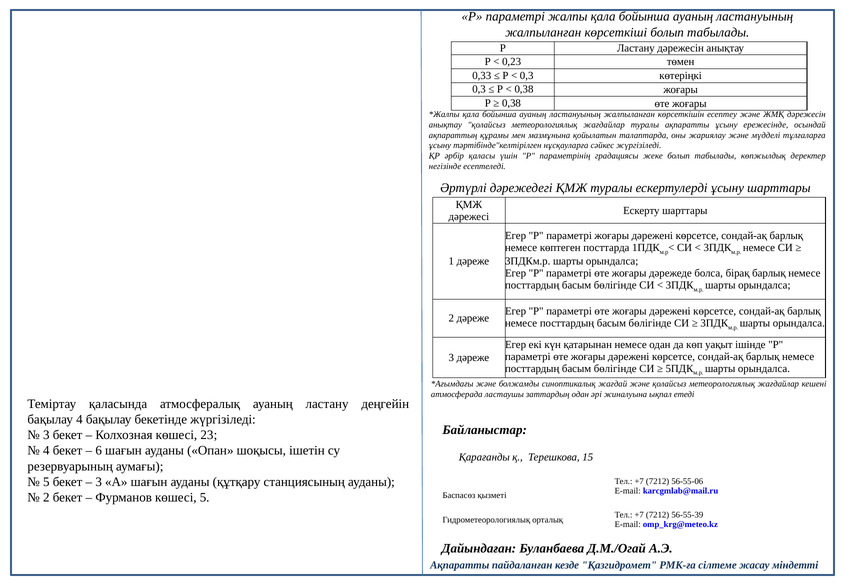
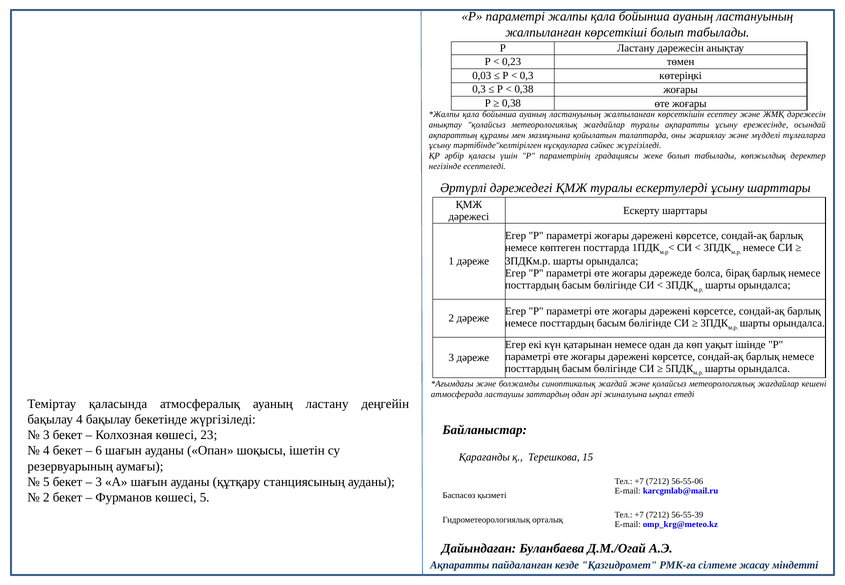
0,33: 0,33 -> 0,03 (482, 75)
